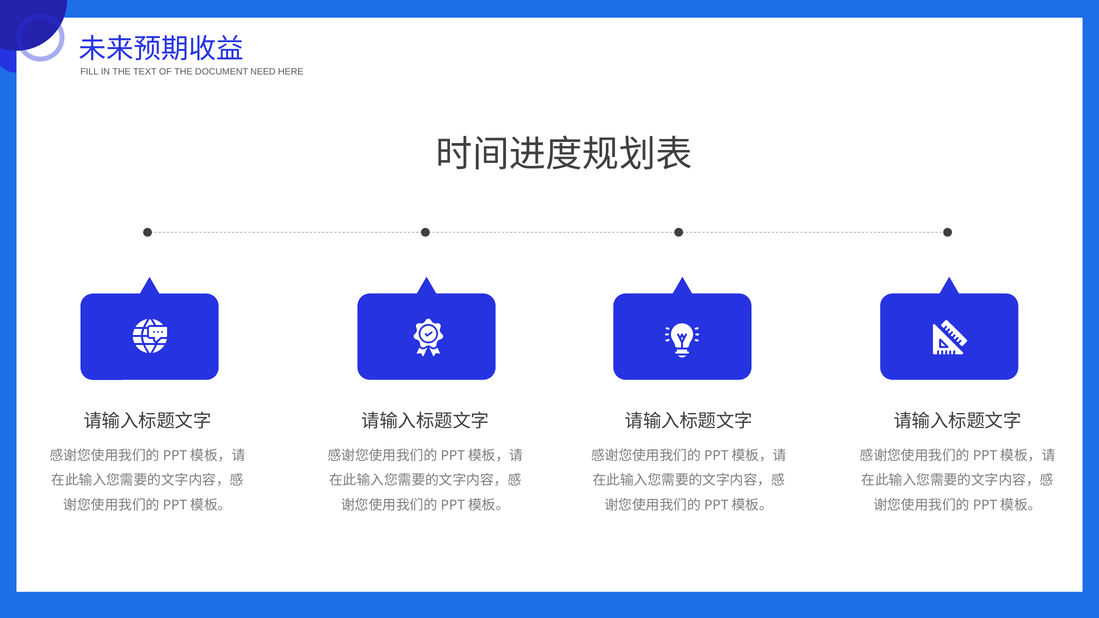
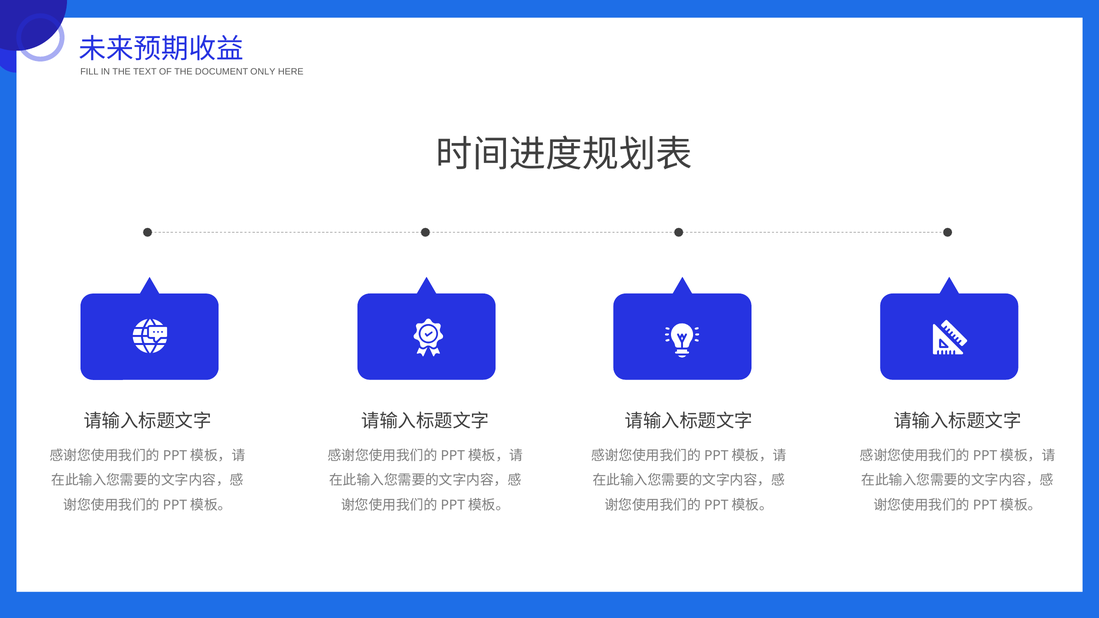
NEED: NEED -> ONLY (263, 72)
